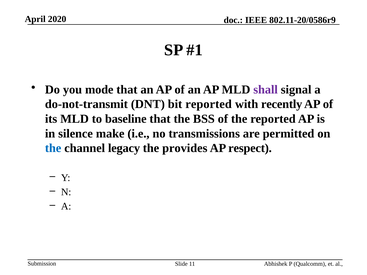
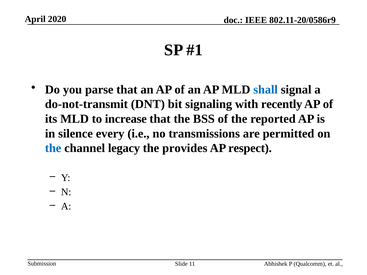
mode: mode -> parse (99, 90)
shall colour: purple -> blue (266, 90)
bit reported: reported -> signaling (209, 104)
baseline: baseline -> increase (126, 119)
make: make -> every (110, 134)
